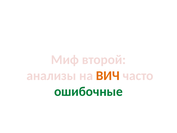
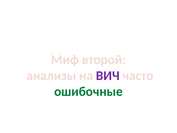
ВИЧ colour: orange -> purple (108, 75)
